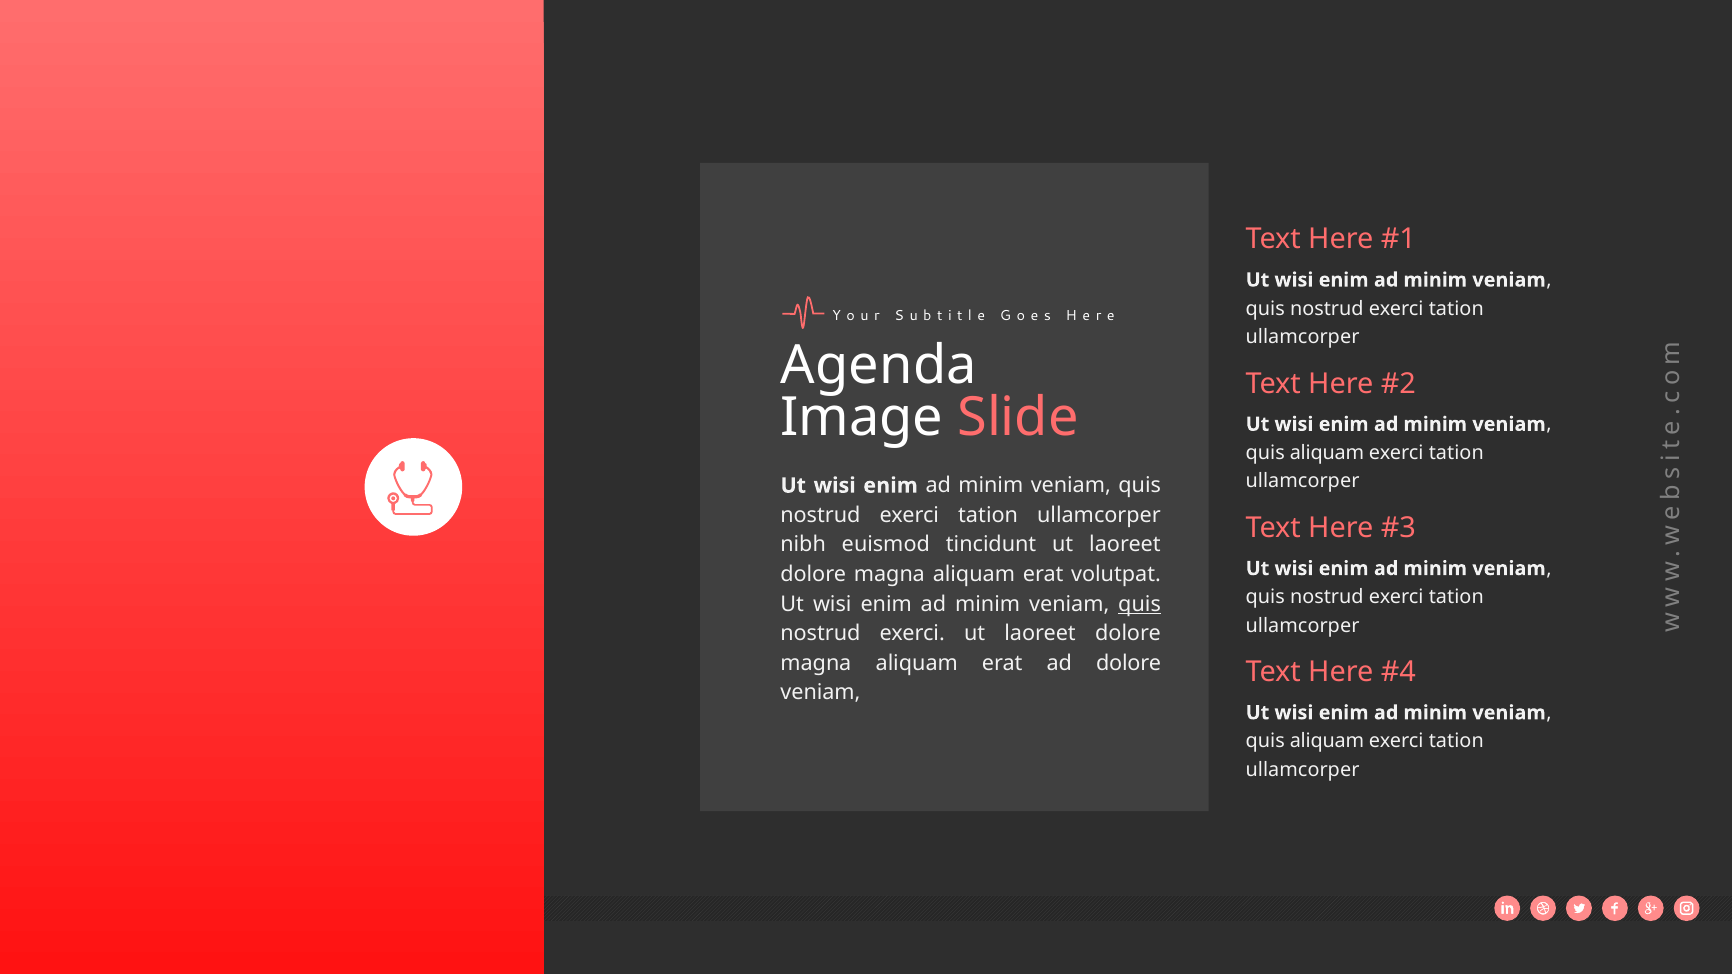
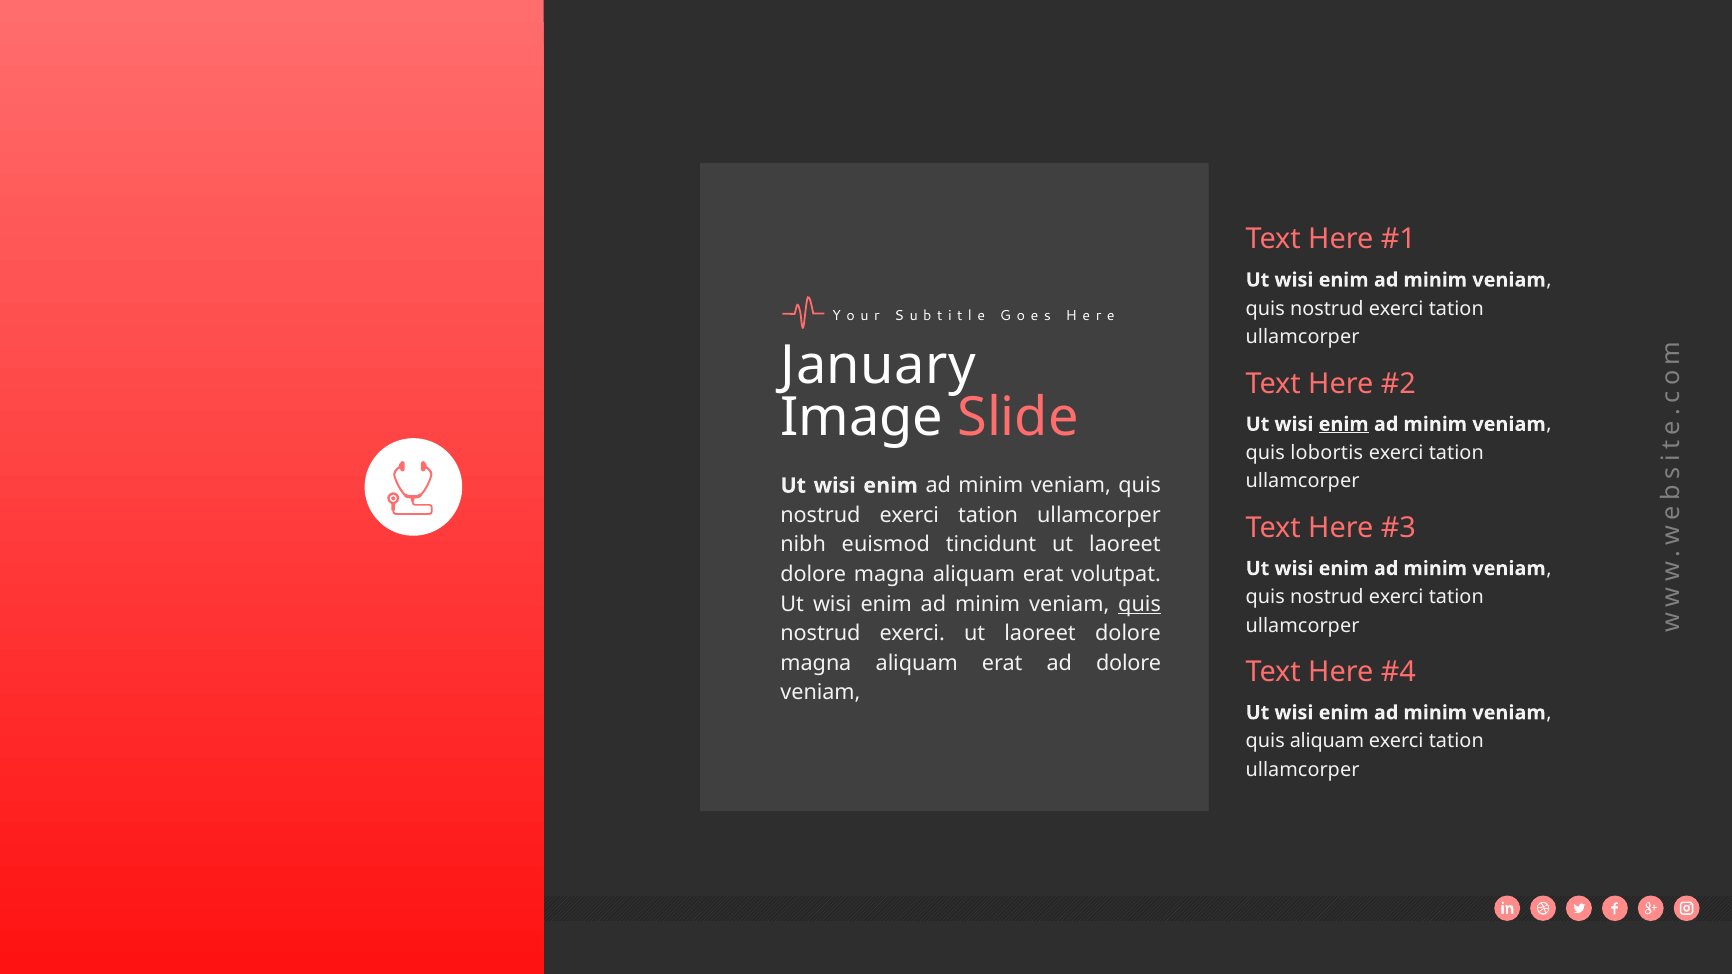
Agenda: Agenda -> January (879, 366)
enim underline: none -> present (1344, 424)
aliquam: aliquam -> lobortis (1327, 453)
